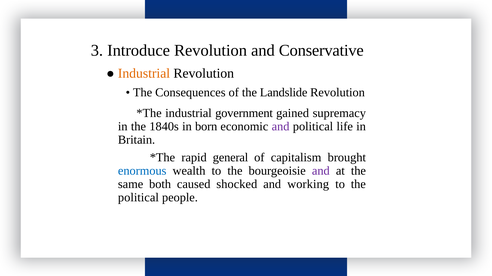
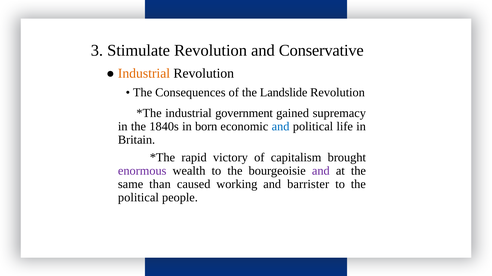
Introduce: Introduce -> Stimulate (139, 50)
and colour: purple -> blue (281, 127)
general: general -> victory (230, 158)
enormous colour: blue -> purple (142, 171)
both: both -> than (160, 185)
shocked: shocked -> working (237, 185)
working: working -> barrister (308, 185)
